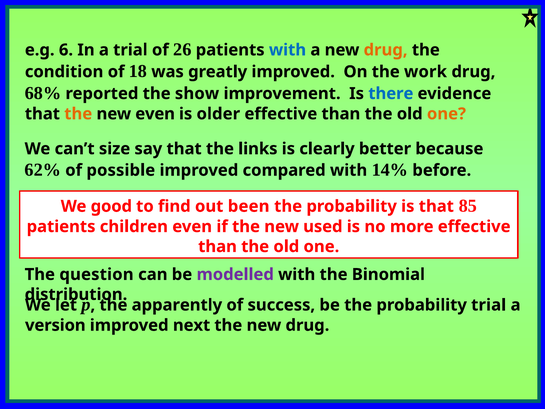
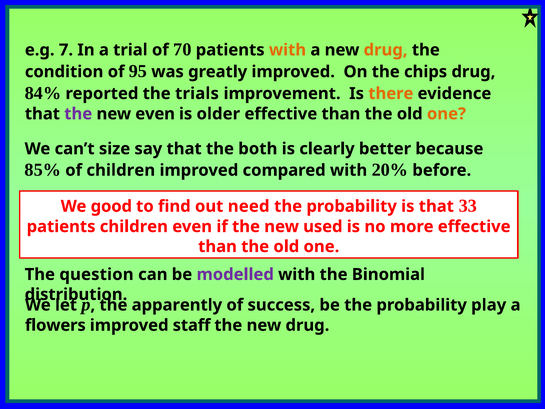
6: 6 -> 7 (66, 50)
26: 26 -> 70 (182, 49)
with colour: blue -> orange (288, 50)
18: 18 -> 95 (138, 71)
work: work -> chips (426, 72)
68%: 68% -> 84% (43, 93)
show: show -> trials (197, 94)
there colour: blue -> orange (391, 94)
the colour: orange -> purple (78, 114)
links: links -> both (258, 149)
62%: 62% -> 85% (43, 170)
of possible: possible -> children (121, 170)
14%: 14% -> 20% (390, 170)
been: been -> need (249, 206)
85: 85 -> 33 (468, 206)
probability trial: trial -> play (489, 305)
version: version -> flowers (55, 325)
next: next -> staff (192, 325)
